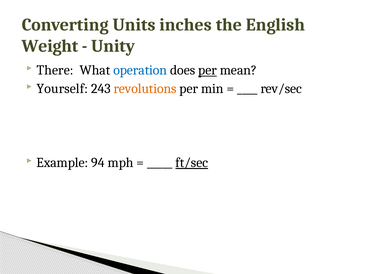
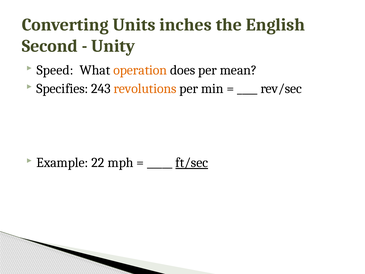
Weight: Weight -> Second (50, 46)
There: There -> Speed (55, 70)
operation colour: blue -> orange (140, 70)
per underline: present -> none (208, 70)
Yourself: Yourself -> Specifies (62, 89)
94: 94 -> 22 (98, 162)
